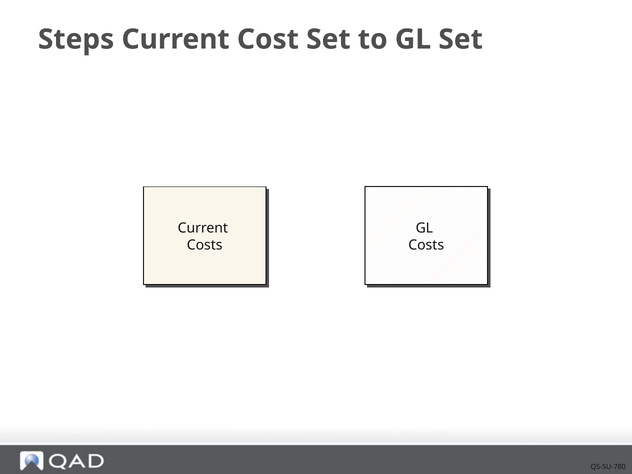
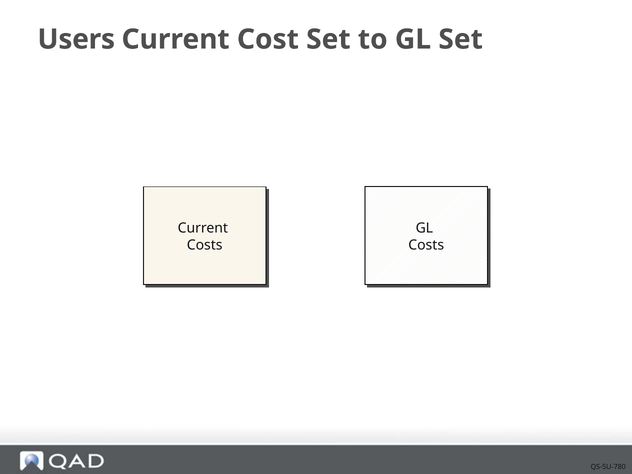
Steps: Steps -> Users (76, 39)
